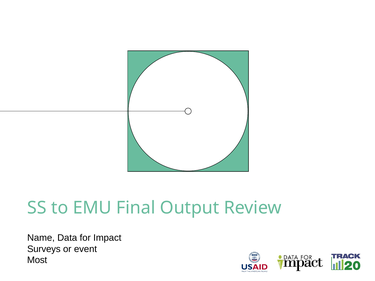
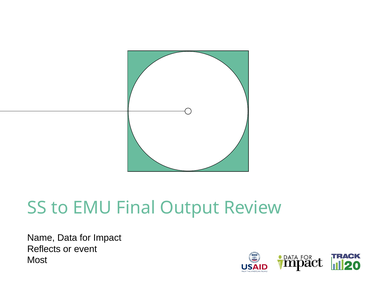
Surveys: Surveys -> Reflects (44, 249)
